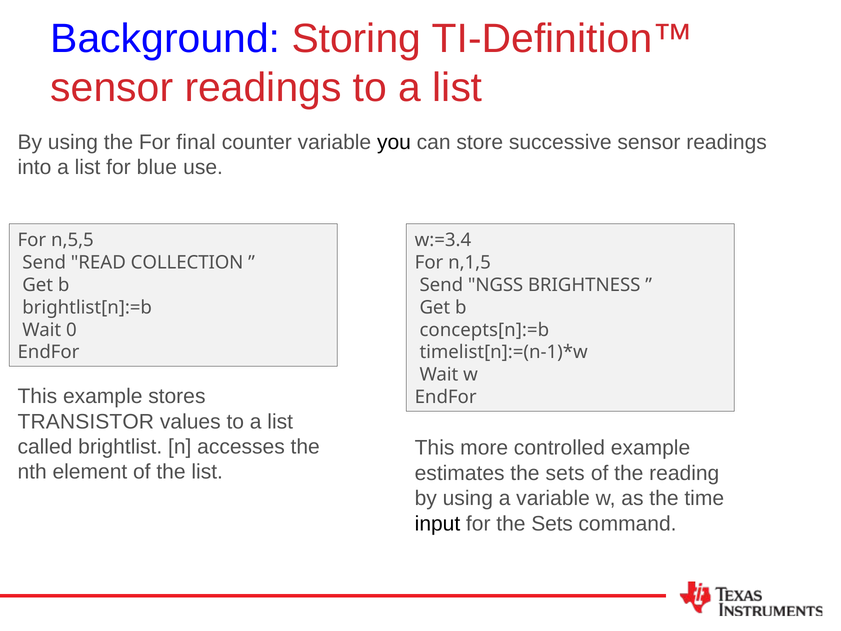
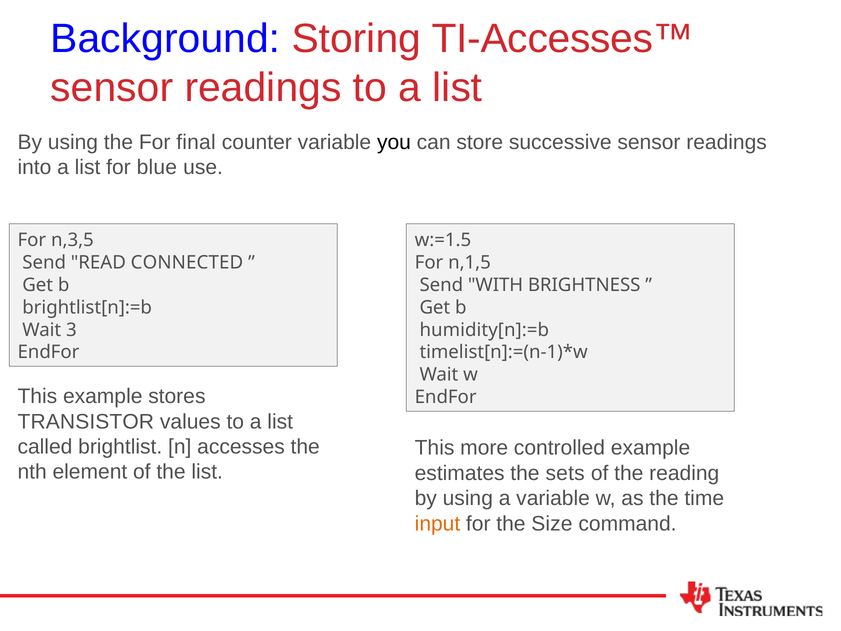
TI-Definition™: TI-Definition™ -> TI-Accesses™ (563, 39)
n,5,5: n,5,5 -> n,3,5 (72, 240)
w:=3.4: w:=3.4 -> w:=1.5 (443, 240)
COLLECTION: COLLECTION -> CONNECTED (187, 263)
NGSS: NGSS -> WITH (496, 285)
0: 0 -> 3 (71, 330)
concepts[n]:=b: concepts[n]:=b -> humidity[n]:=b (484, 330)
input colour: black -> orange (437, 524)
for the Sets: Sets -> Size (552, 524)
